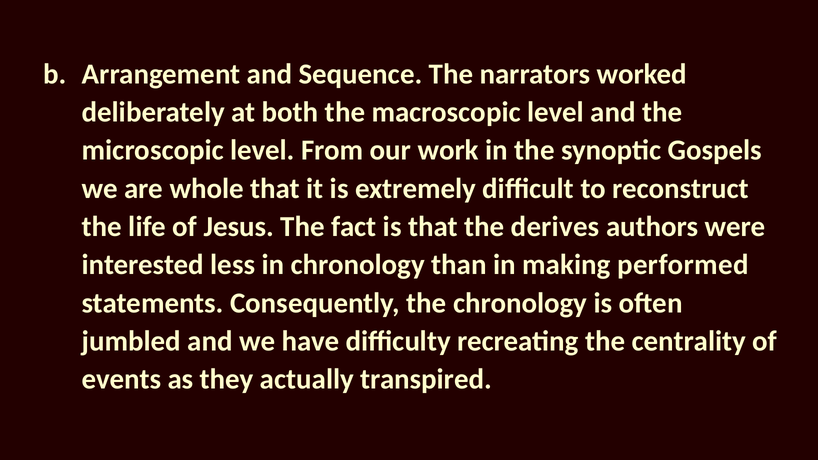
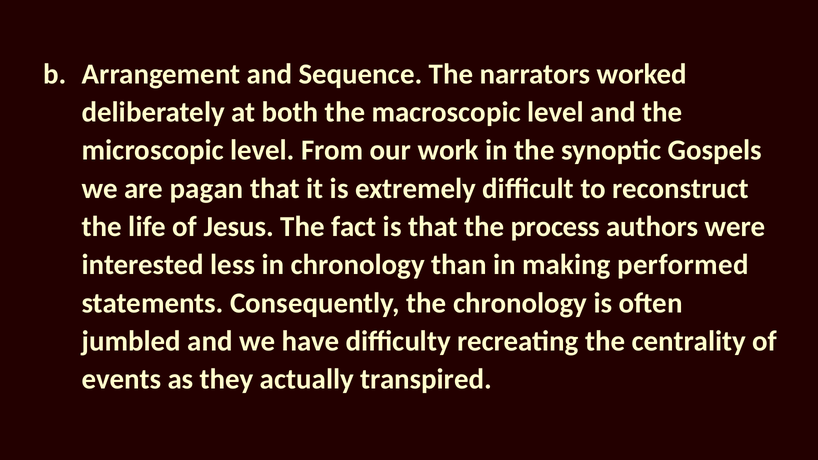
whole: whole -> pagan (207, 189)
derives: derives -> process (555, 227)
